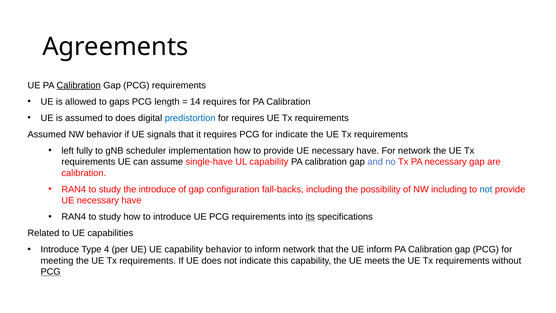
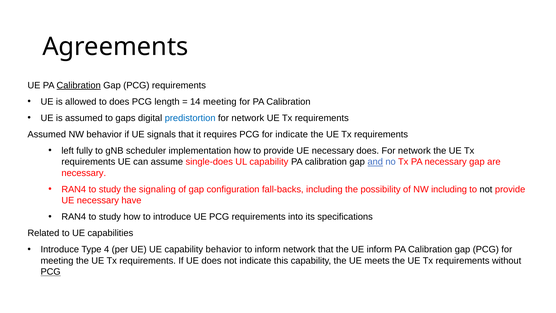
to gaps: gaps -> does (119, 102)
14 requires: requires -> meeting (220, 102)
to does: does -> gaps (125, 118)
requires: requires -> network (248, 118)
have: have -> does (368, 151)
single-have: single-have -> single-does (209, 162)
and underline: none -> present (375, 162)
calibration: calibration -> necessary (84, 173)
the introduce: introduce -> signaling (157, 189)
not colour: blue -> black (486, 189)
its underline: present -> none (310, 217)
